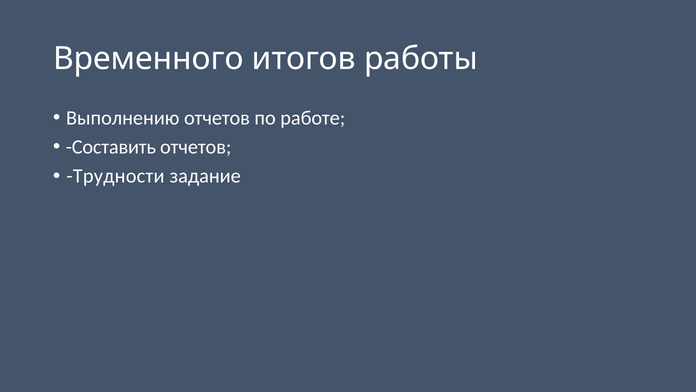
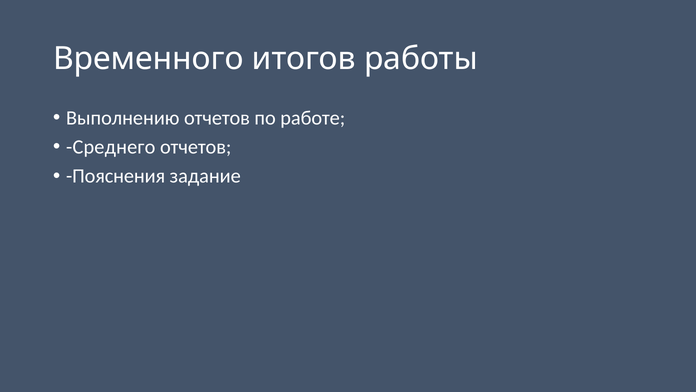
Составить: Составить -> Среднего (111, 147)
Трудности: Трудности -> Пояснения (116, 176)
